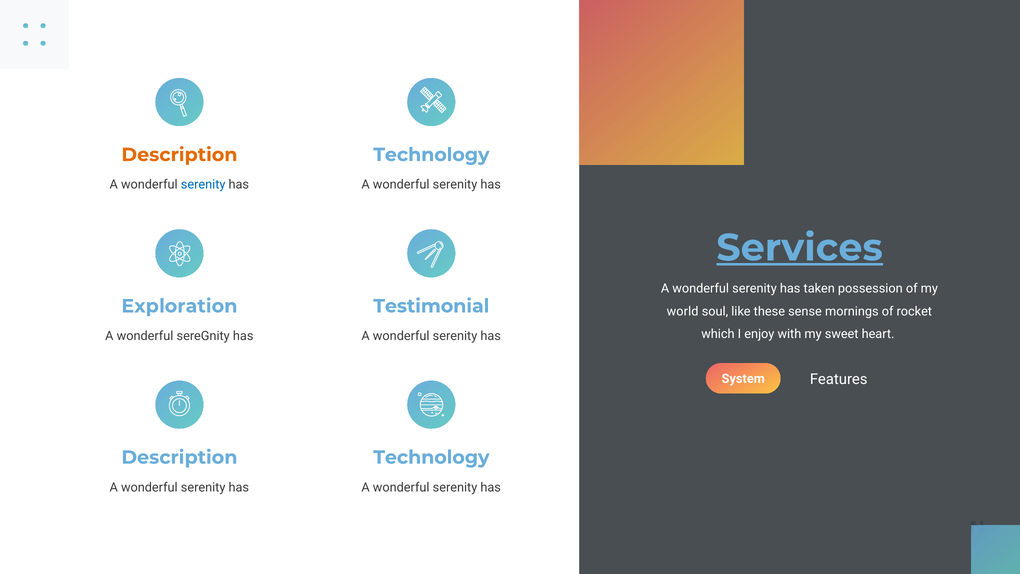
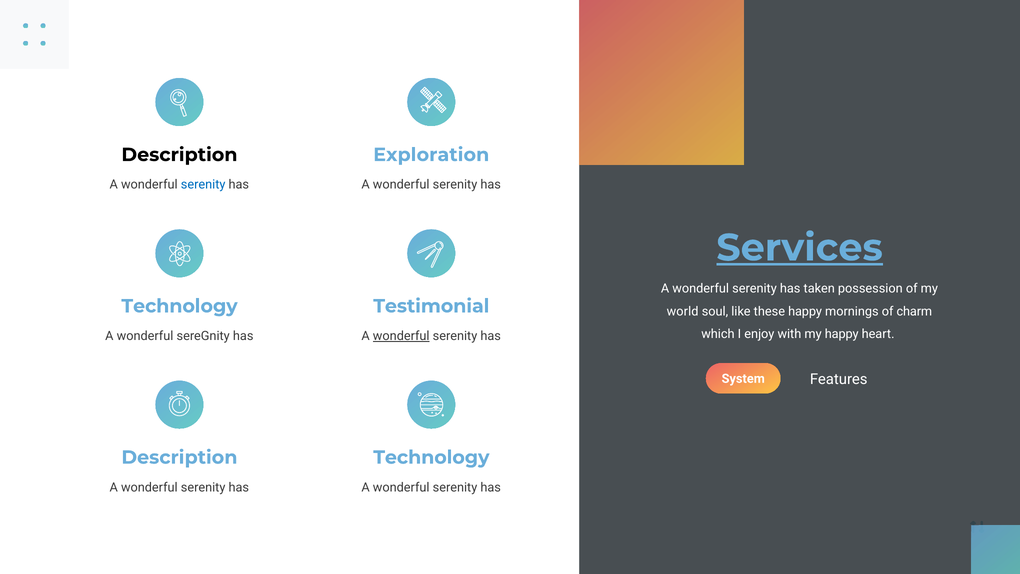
Description colour: orange -> black (179, 155)
Technology: Technology -> Exploration (431, 155)
Exploration: Exploration -> Technology (179, 306)
these sense: sense -> happy (805, 311)
rocket: rocket -> charm (914, 311)
my sweet: sweet -> happy (842, 334)
wonderful underline: none -> present (401, 336)
